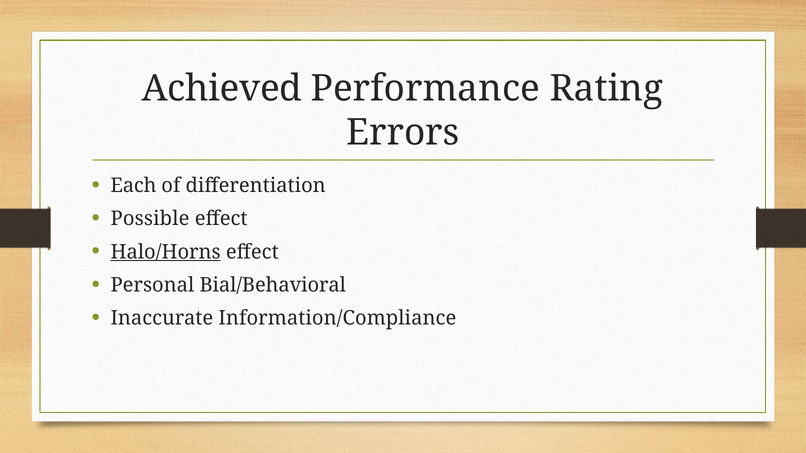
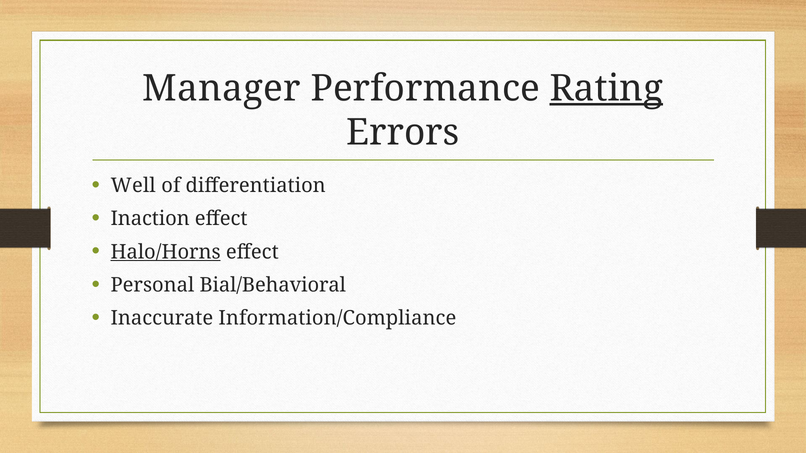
Achieved: Achieved -> Manager (222, 88)
Rating underline: none -> present (606, 88)
Each: Each -> Well (133, 186)
Possible: Possible -> Inaction (150, 219)
